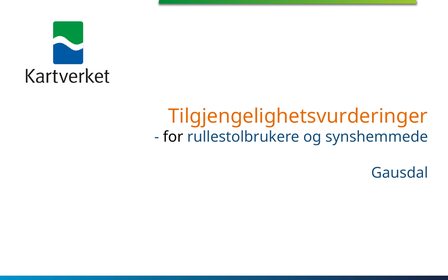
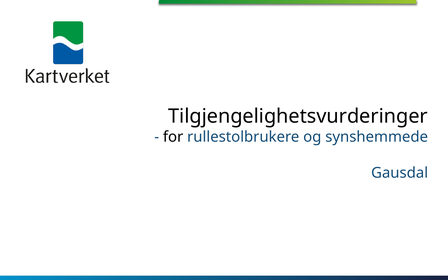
Tilgjengelighetsvurderinger colour: orange -> black (298, 116)
